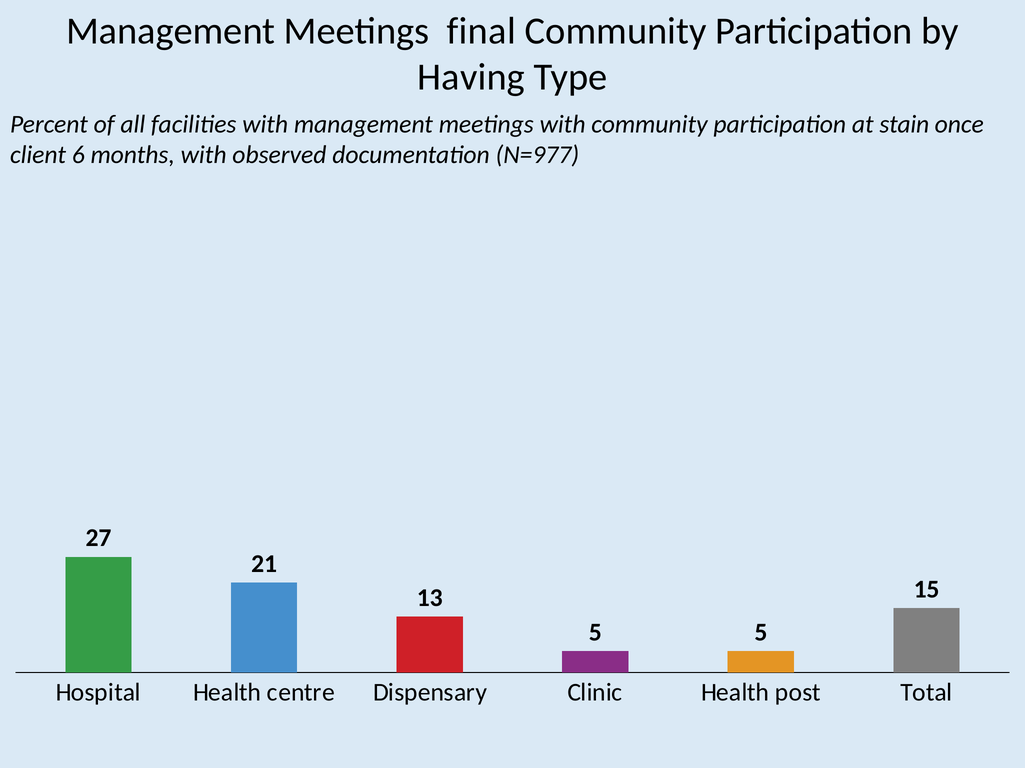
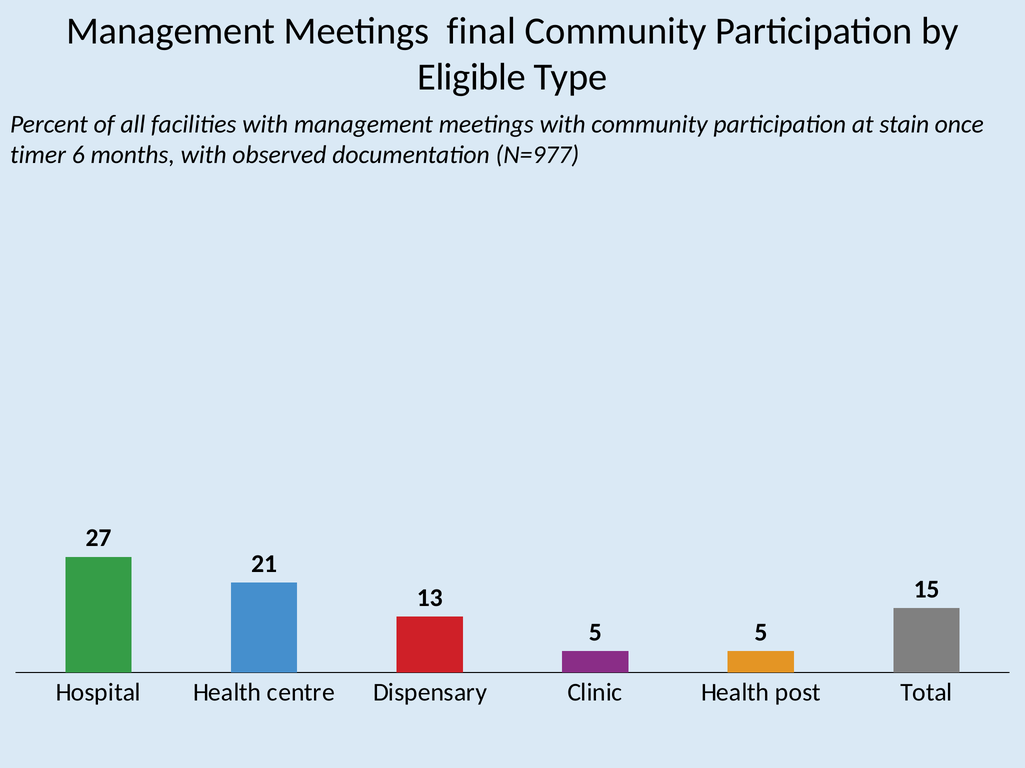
Having: Having -> Eligible (471, 77)
client: client -> timer (38, 155)
